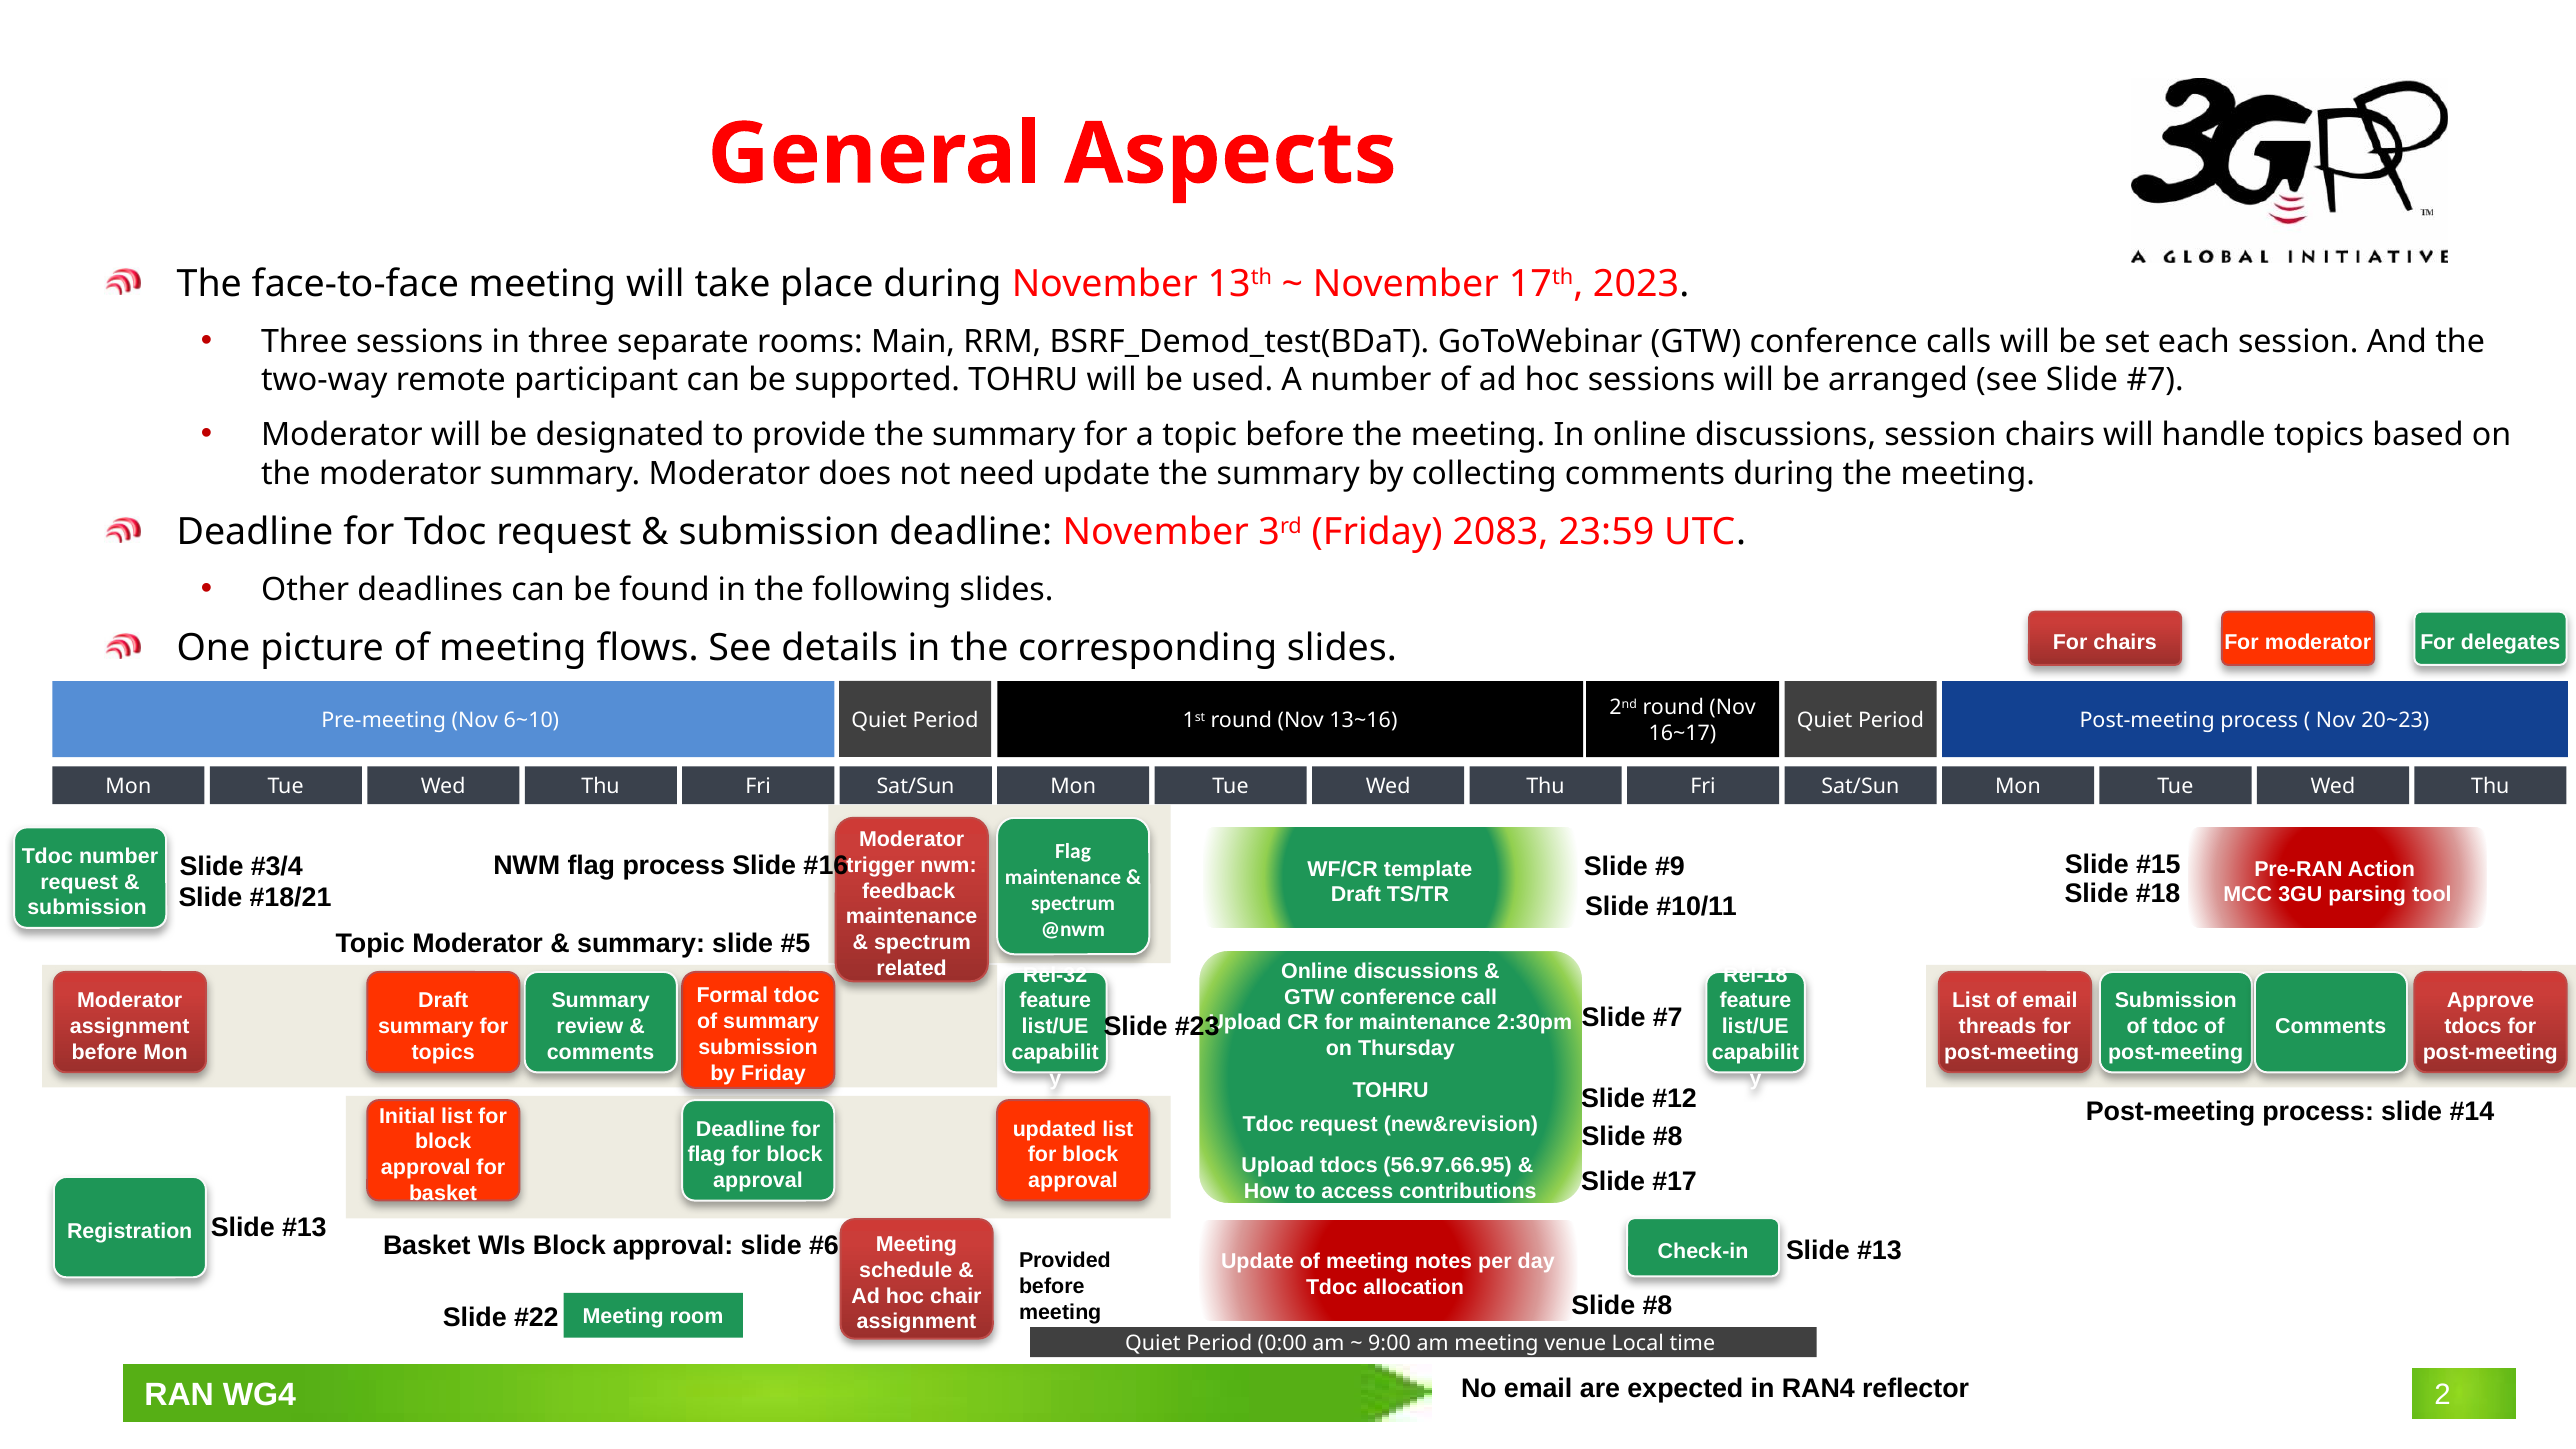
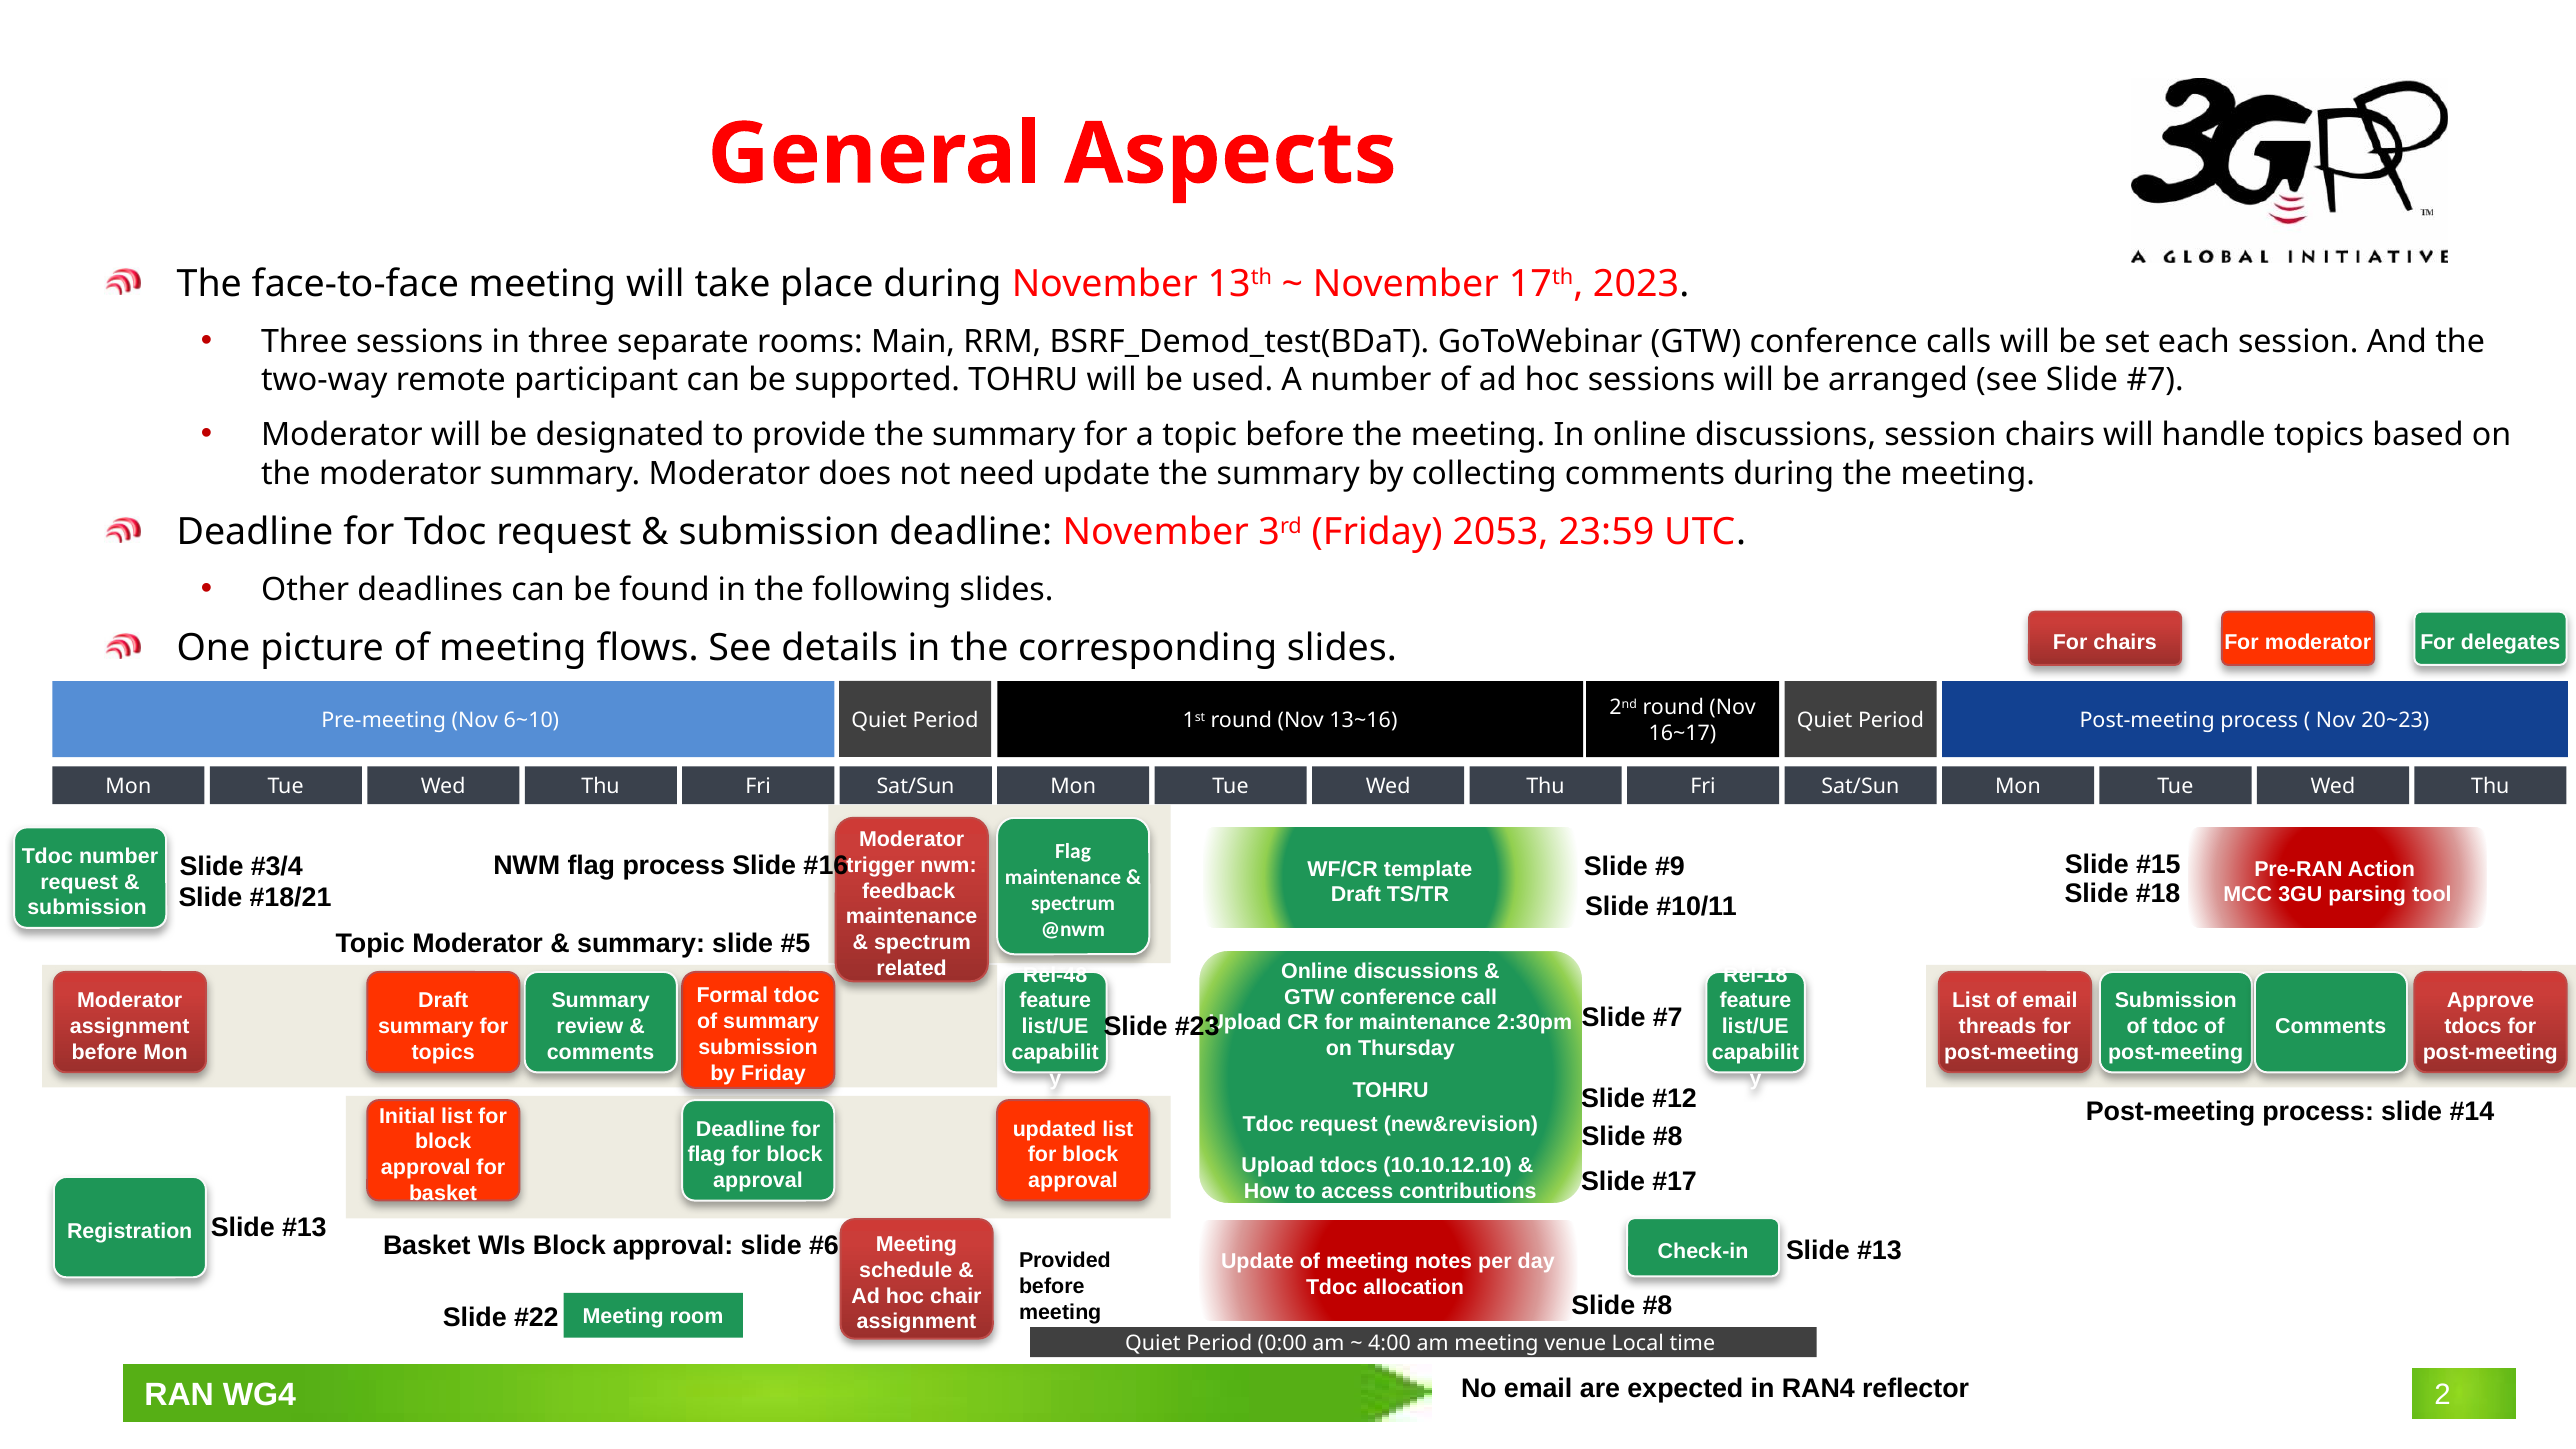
2083: 2083 -> 2053 (1500, 532)
Rel-32: Rel-32 -> Rel-48 (1055, 975)
56.97.66.95: 56.97.66.95 -> 10.10.12.10 (1448, 1166)
9:00: 9:00 -> 4:00 (1389, 1344)
